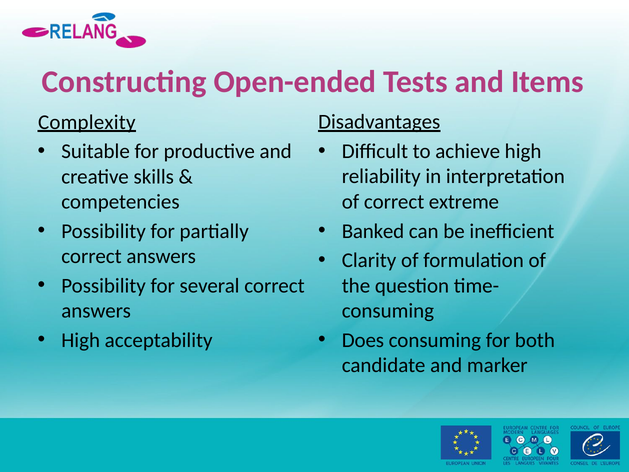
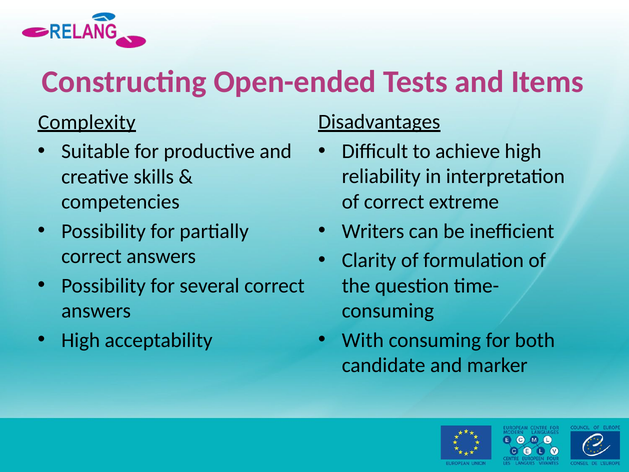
Banked: Banked -> Writers (373, 231)
Does: Does -> With (363, 340)
